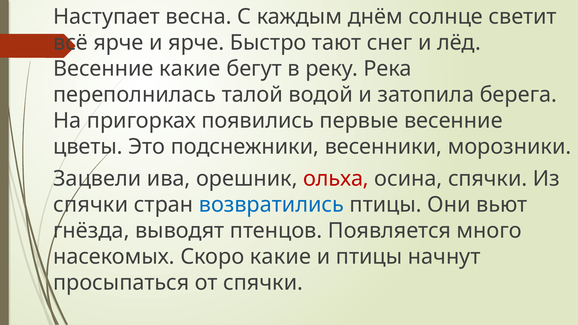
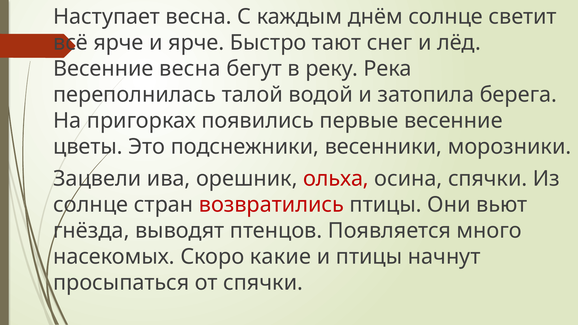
Весенние какие: какие -> весна (190, 69)
спячки: спячки -> солнце (91, 205)
возвратились colour: blue -> red (271, 205)
